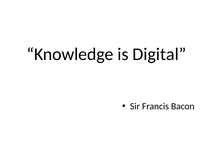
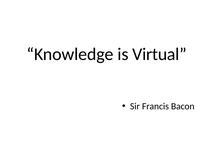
Digital: Digital -> Virtual (159, 54)
